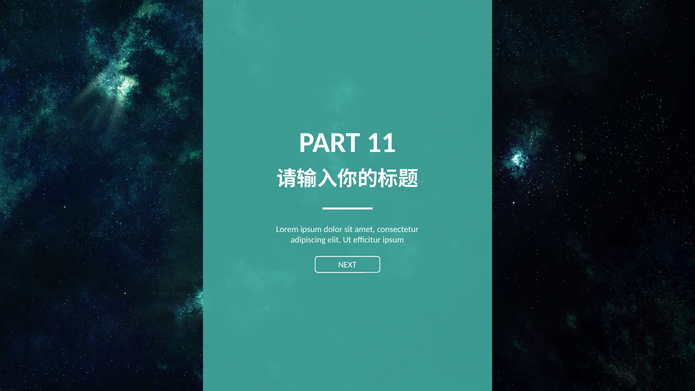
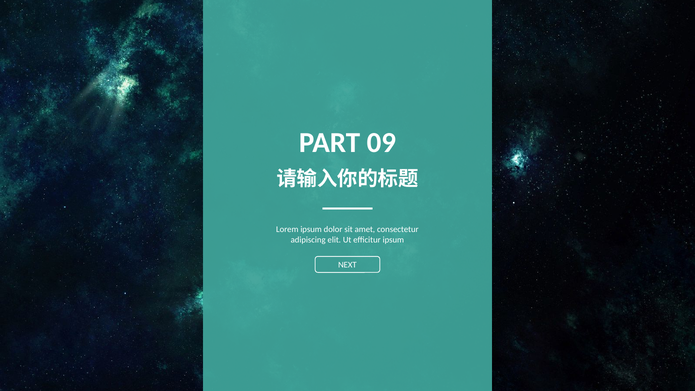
11: 11 -> 09 (381, 143)
